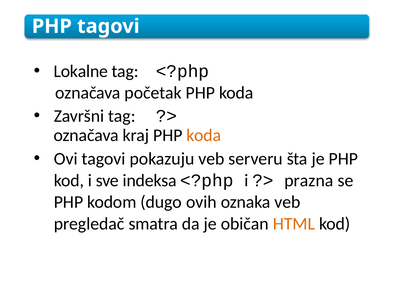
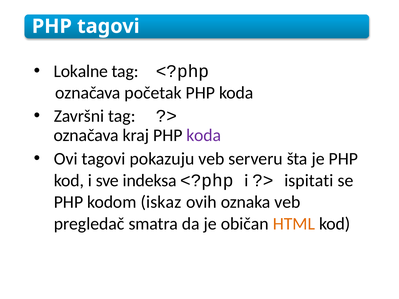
koda colour: orange -> purple (204, 136)
prazna: prazna -> ispitati (309, 181)
dugo: dugo -> iskaz (161, 202)
